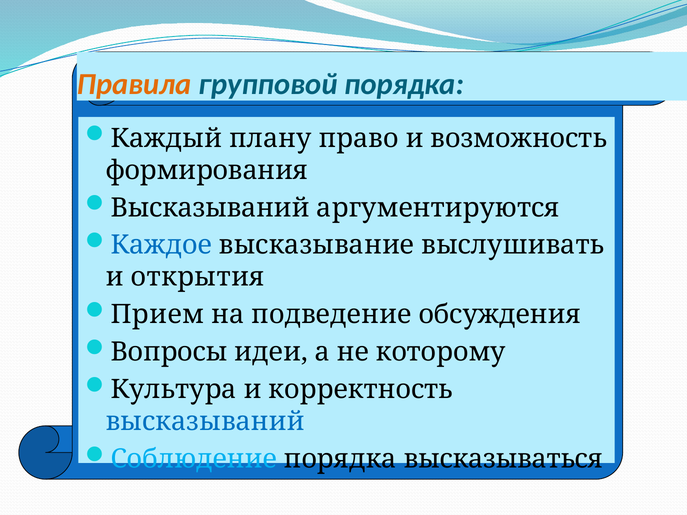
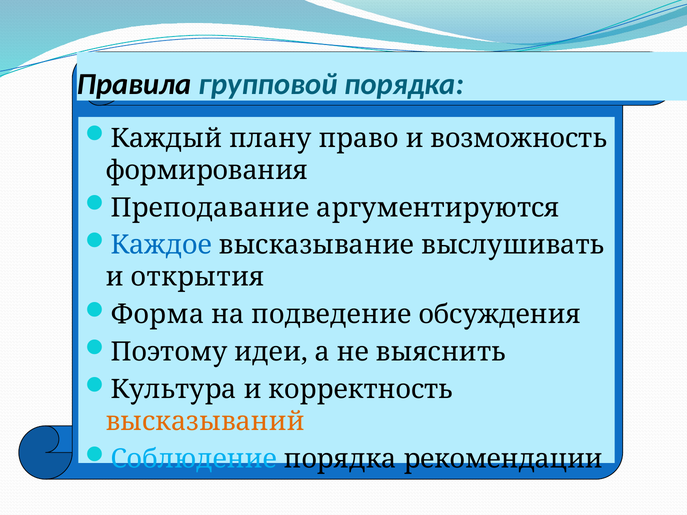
Правила colour: orange -> black (134, 84)
Высказываний: Высказываний -> Преподавание (210, 208)
Прием: Прием -> Форма (157, 315)
Вопросы: Вопросы -> Поэтому (169, 352)
которому: которому -> выяснить (441, 352)
высказываний colour: blue -> orange (205, 422)
высказываться: высказываться -> рекомендации (503, 459)
